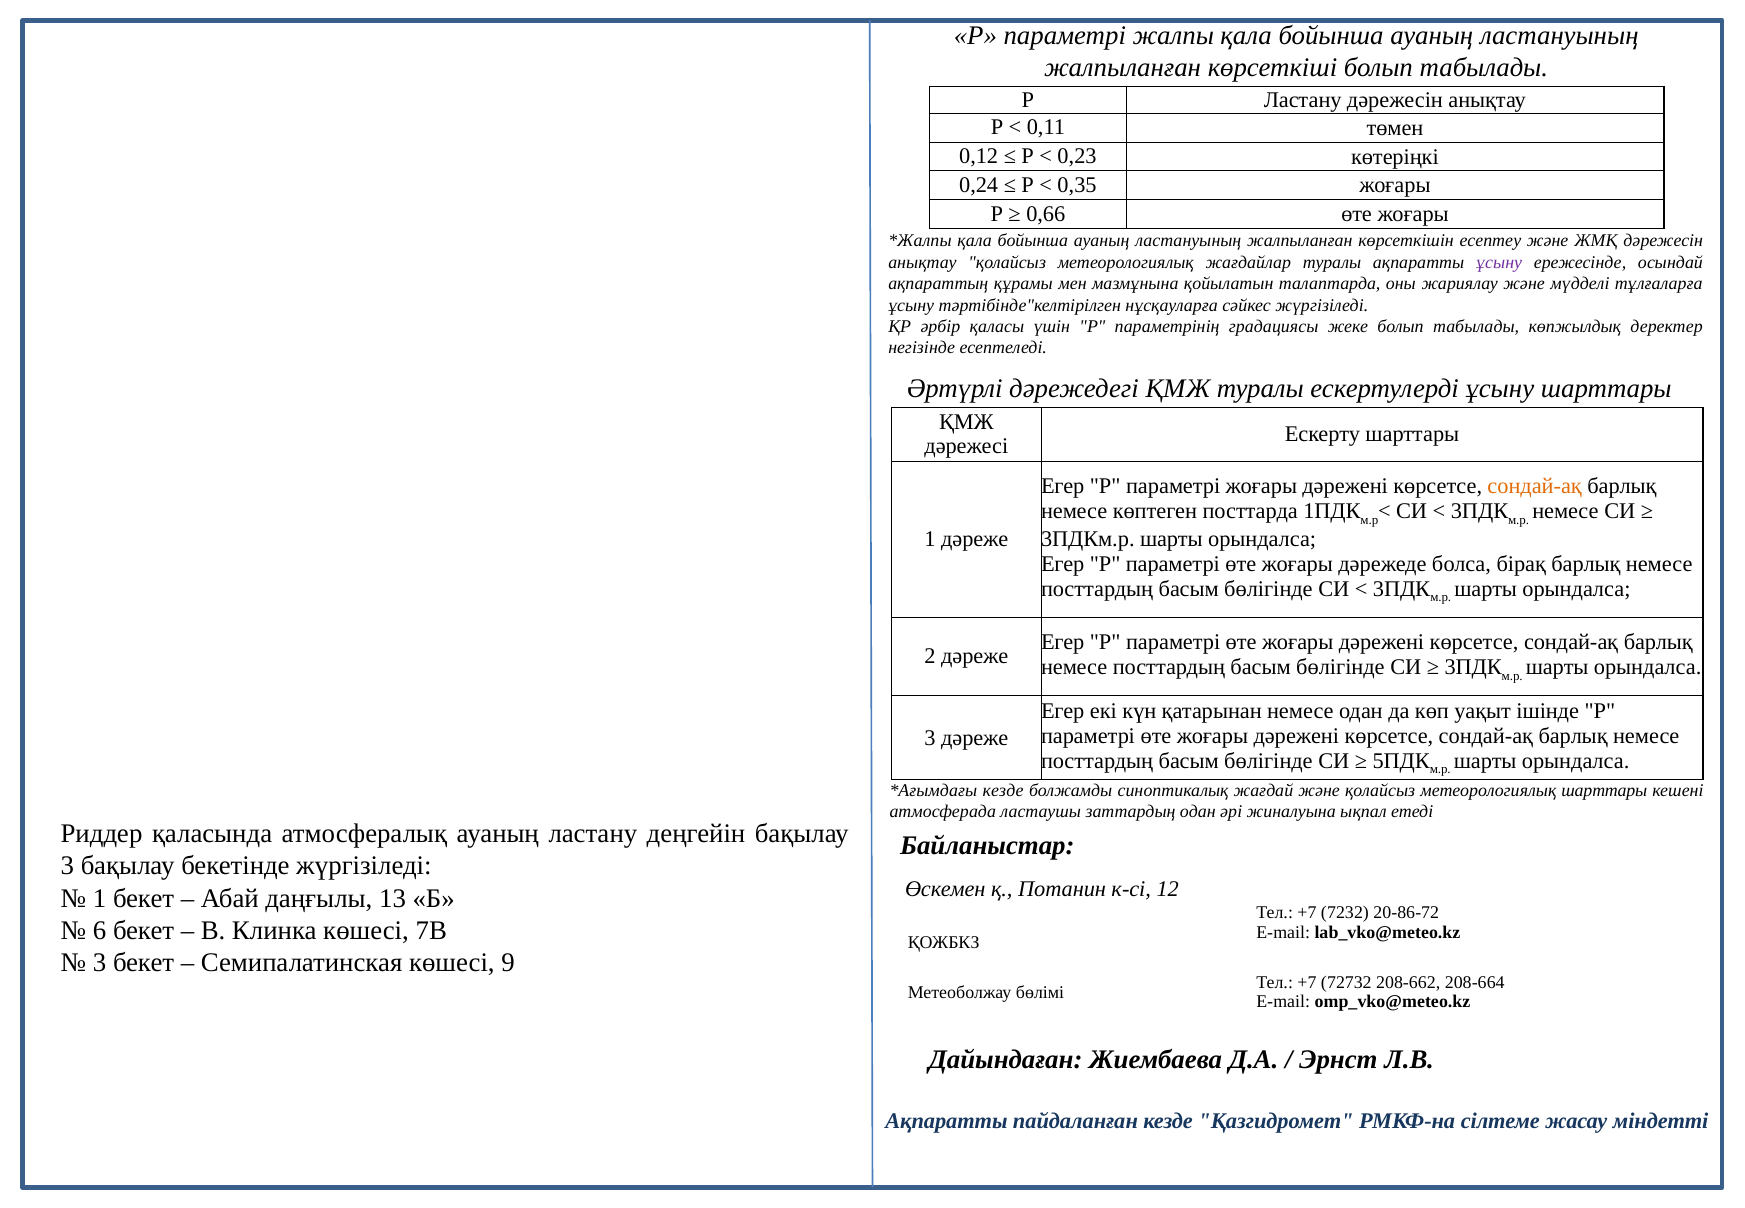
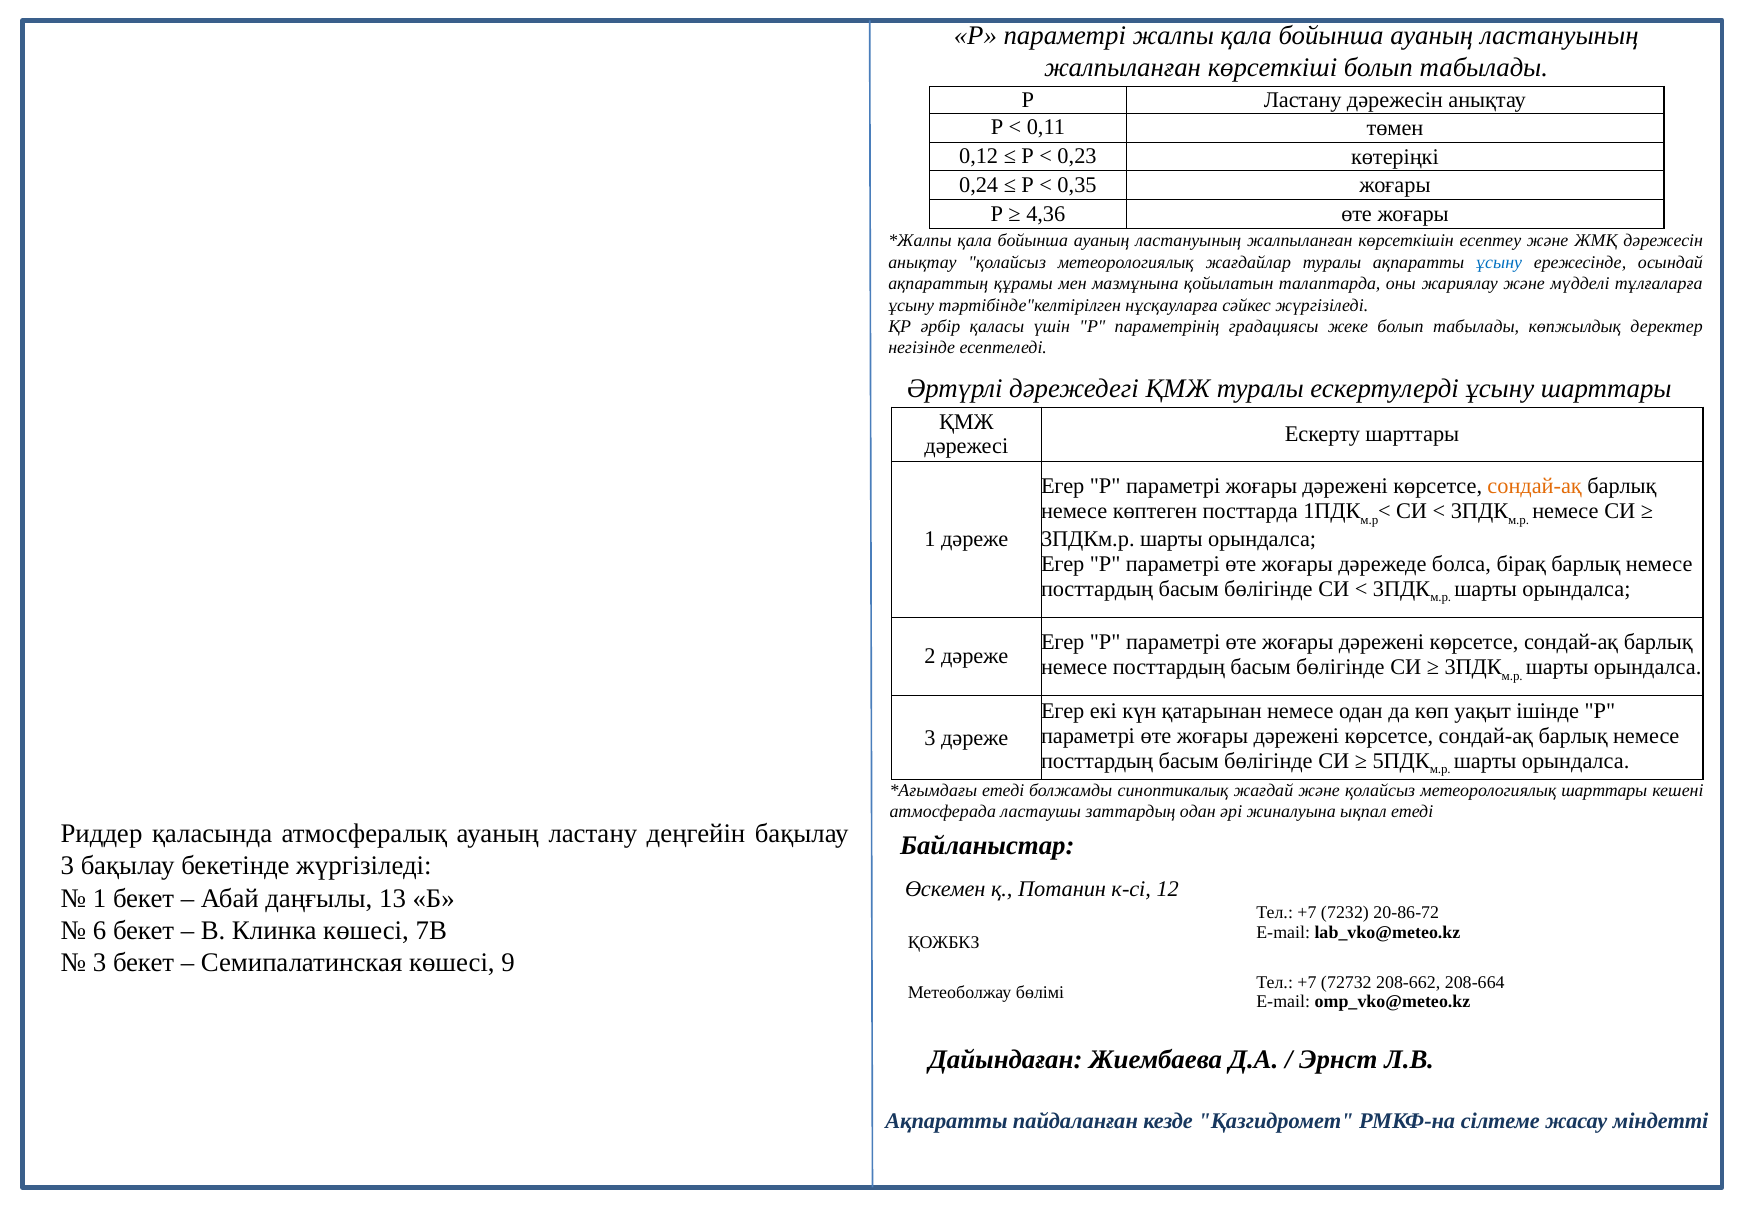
0,66: 0,66 -> 4,36 (1046, 214)
ұсыну colour: purple -> blue (1499, 262)
кезде: кезде -> етеді (1003, 791)
